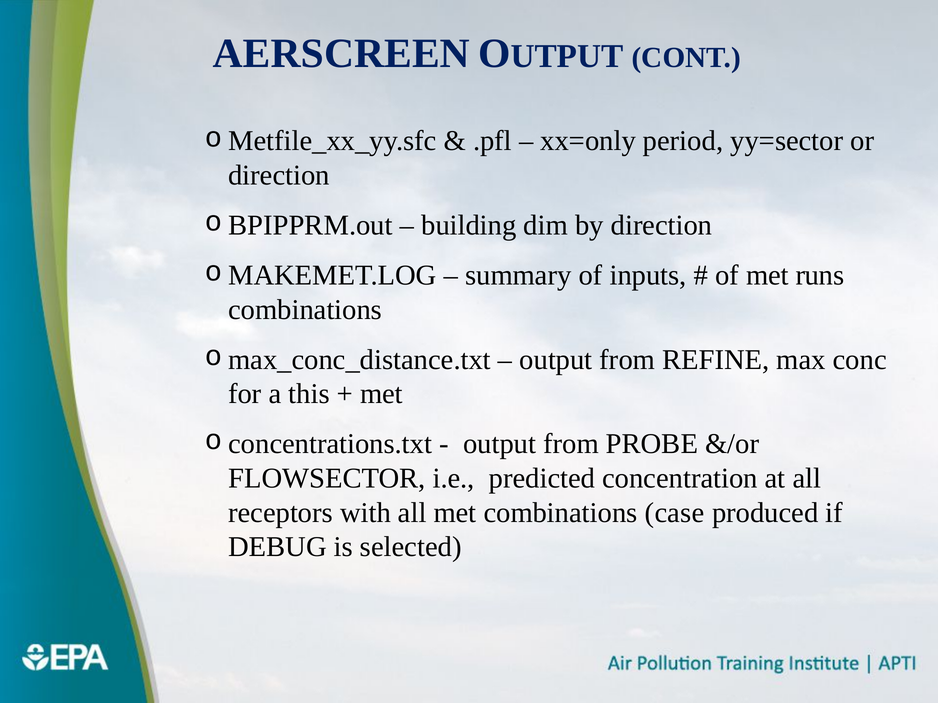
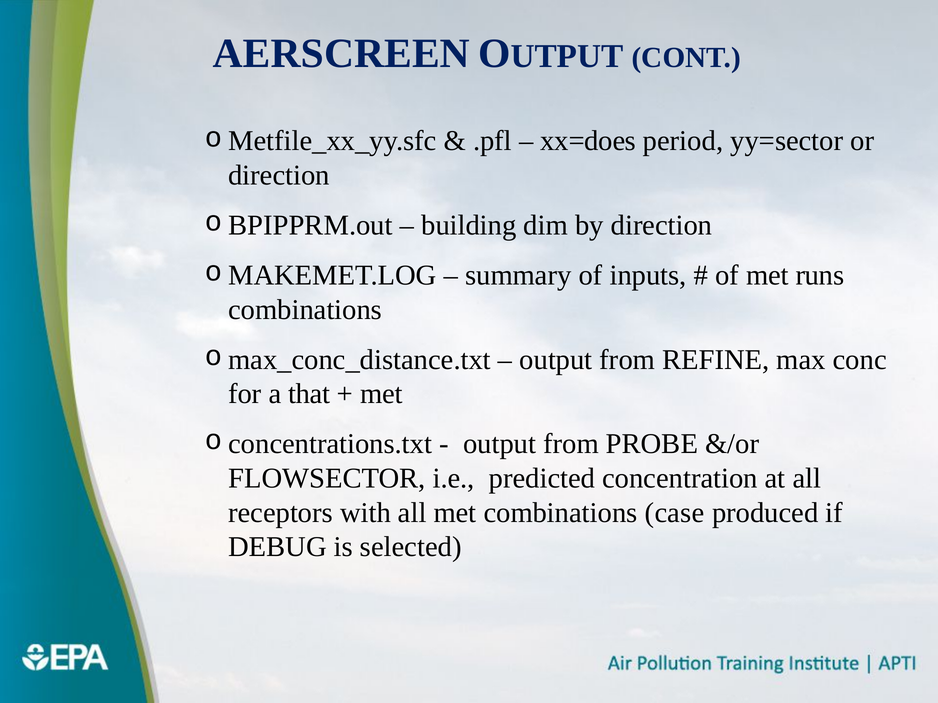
xx=only: xx=only -> xx=does (588, 141)
this: this -> that (309, 394)
